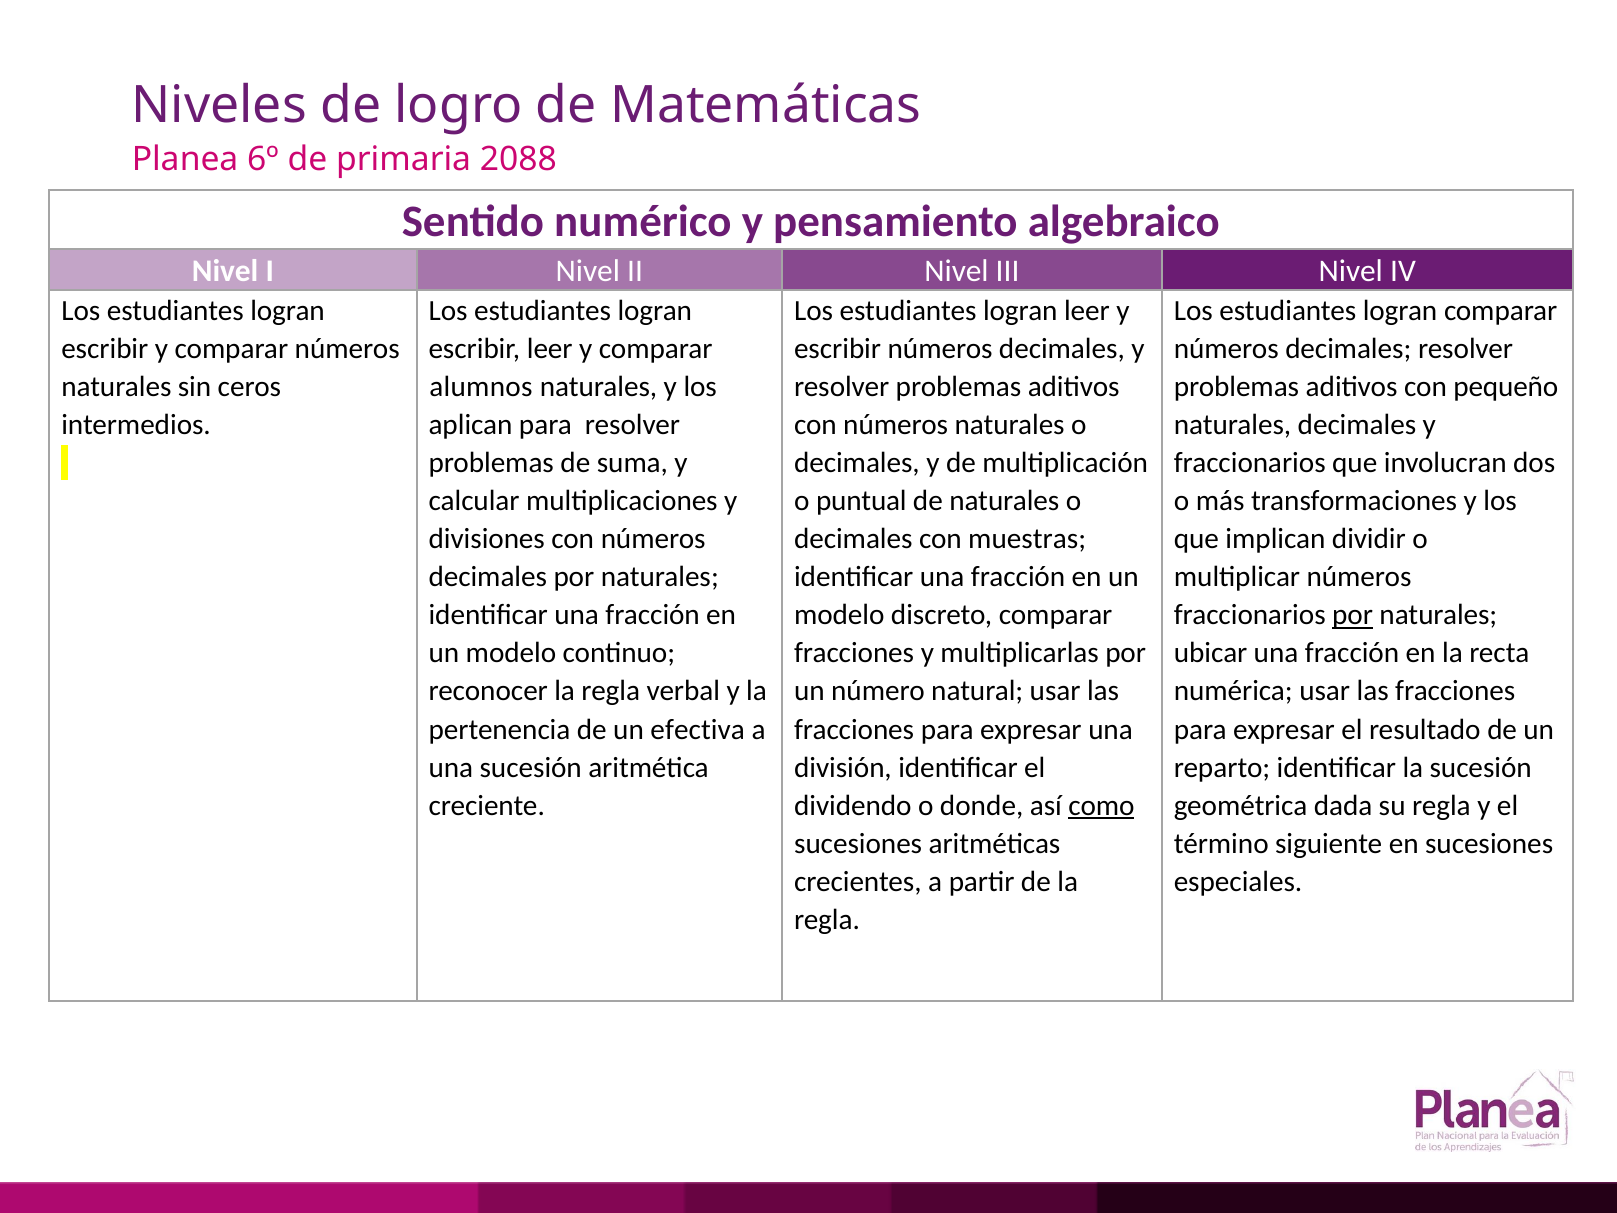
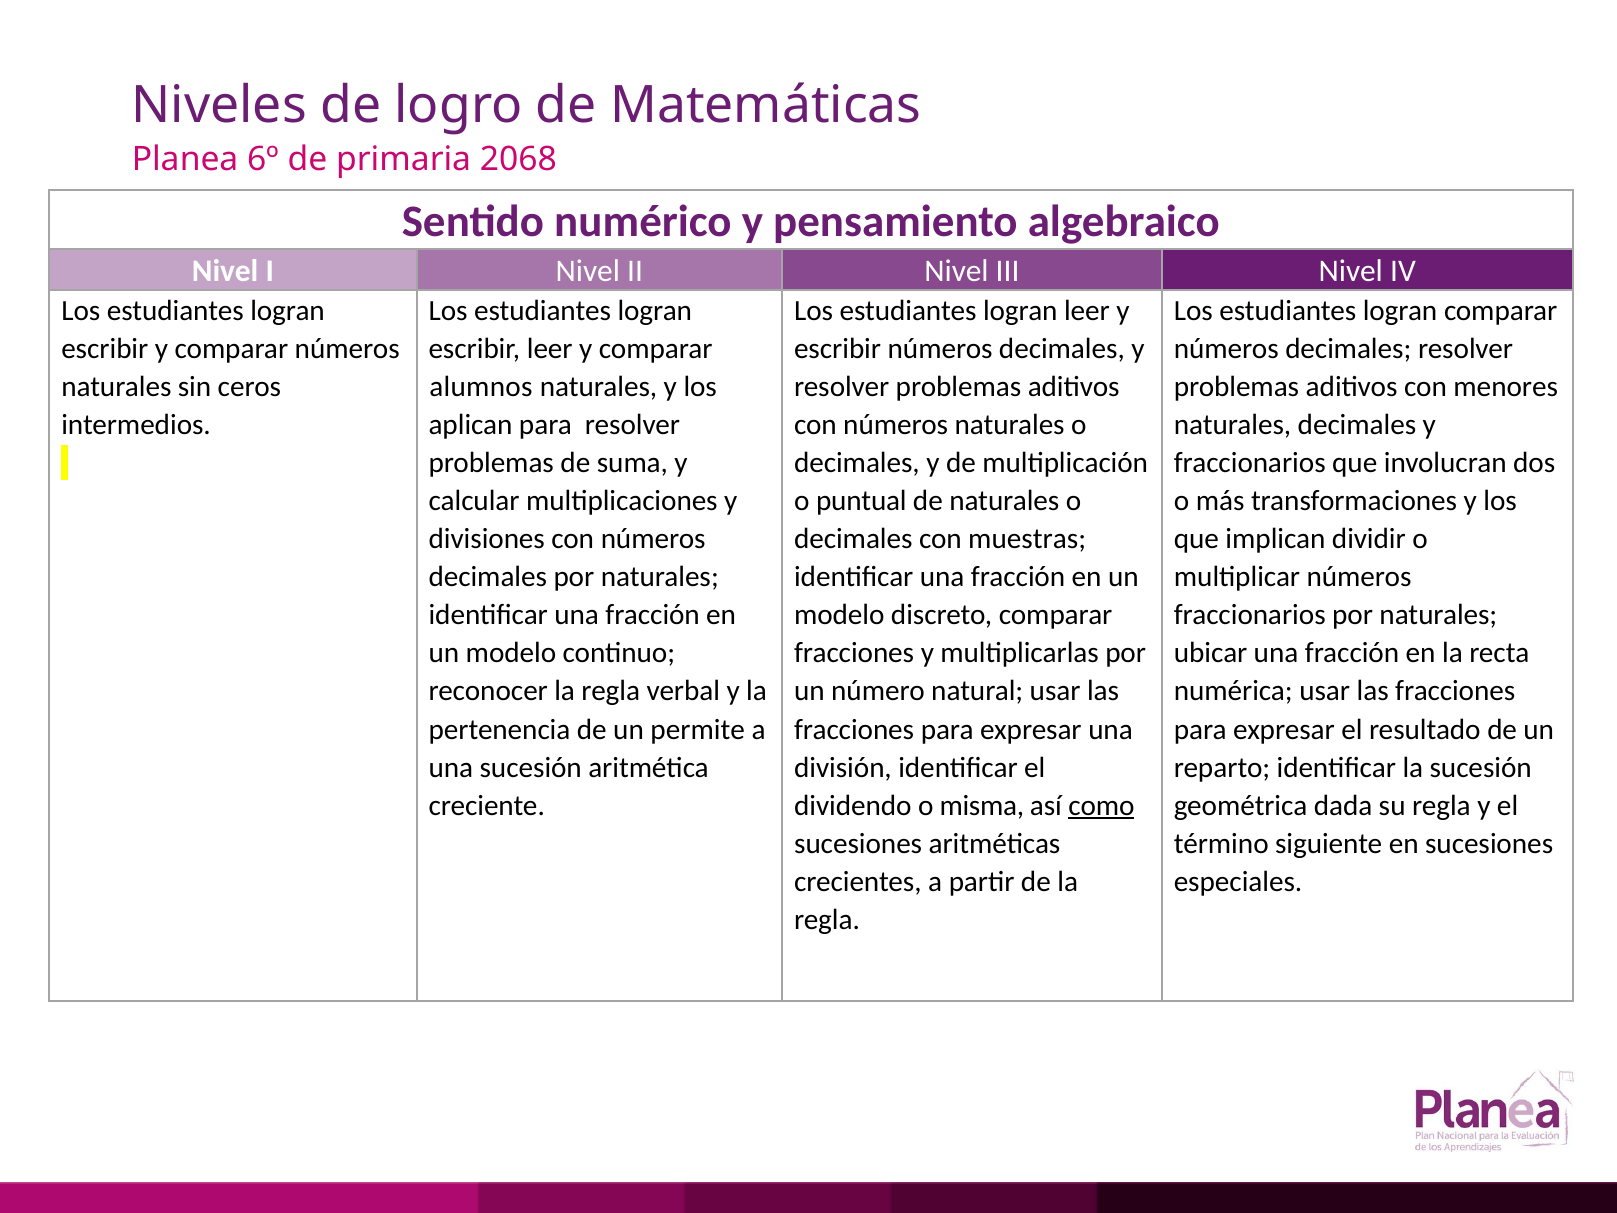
2088: 2088 -> 2068 (518, 159)
pequeño: pequeño -> menores (1506, 387)
por underline: present -> none (1353, 615)
efectiva: efectiva -> permite (698, 729)
donde: donde -> misma (982, 805)
